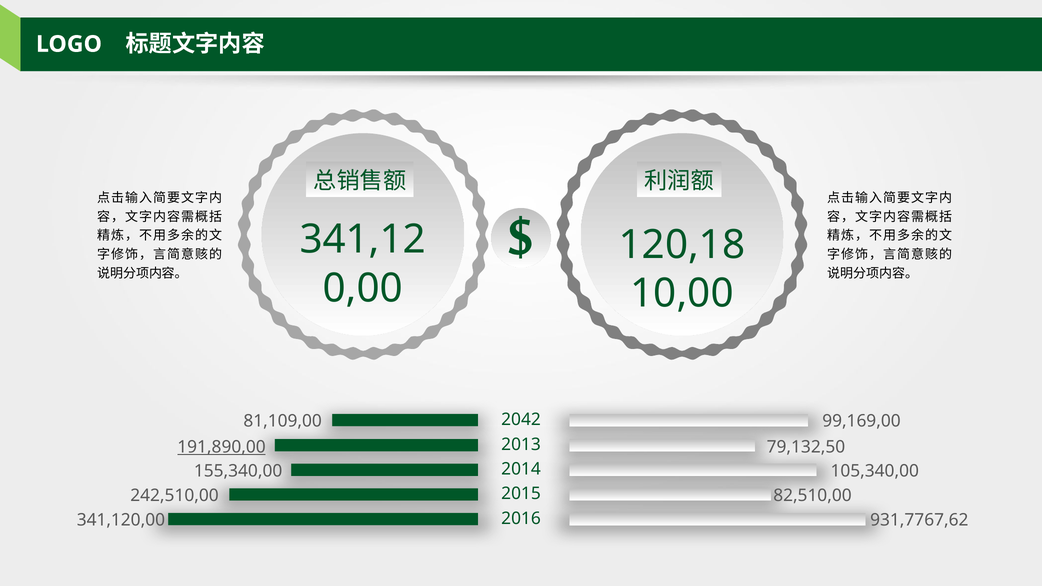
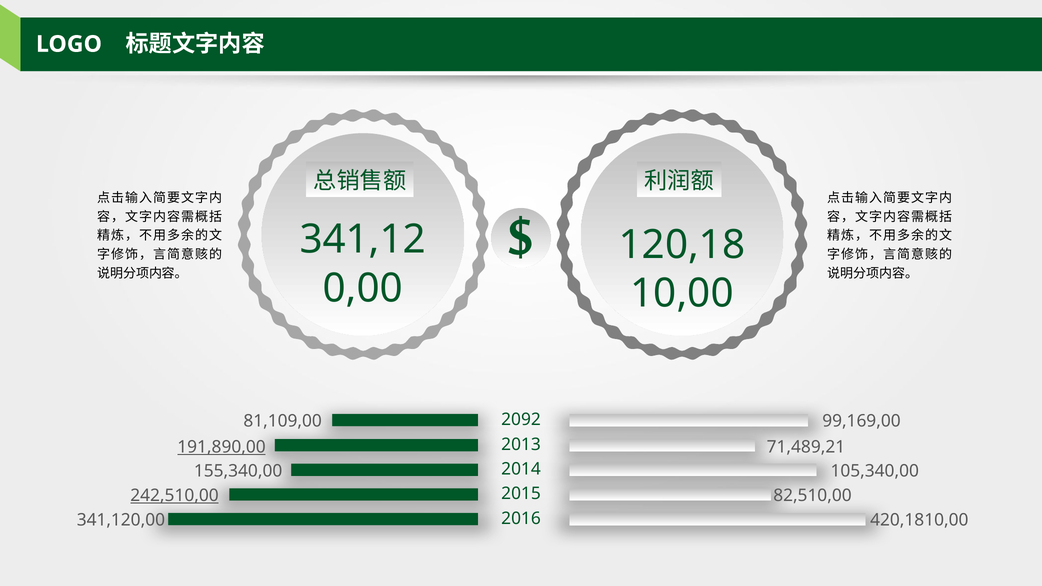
2042: 2042 -> 2092 (521, 420)
79,132,50: 79,132,50 -> 71,489,21 (806, 447)
242,510,00 underline: none -> present (175, 496)
931,7767,62: 931,7767,62 -> 420,1810,00 (919, 520)
